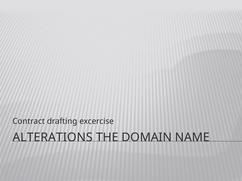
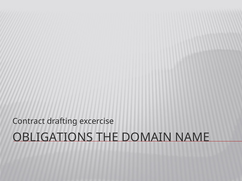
ALTERATIONS: ALTERATIONS -> OBLIGATIONS (53, 138)
